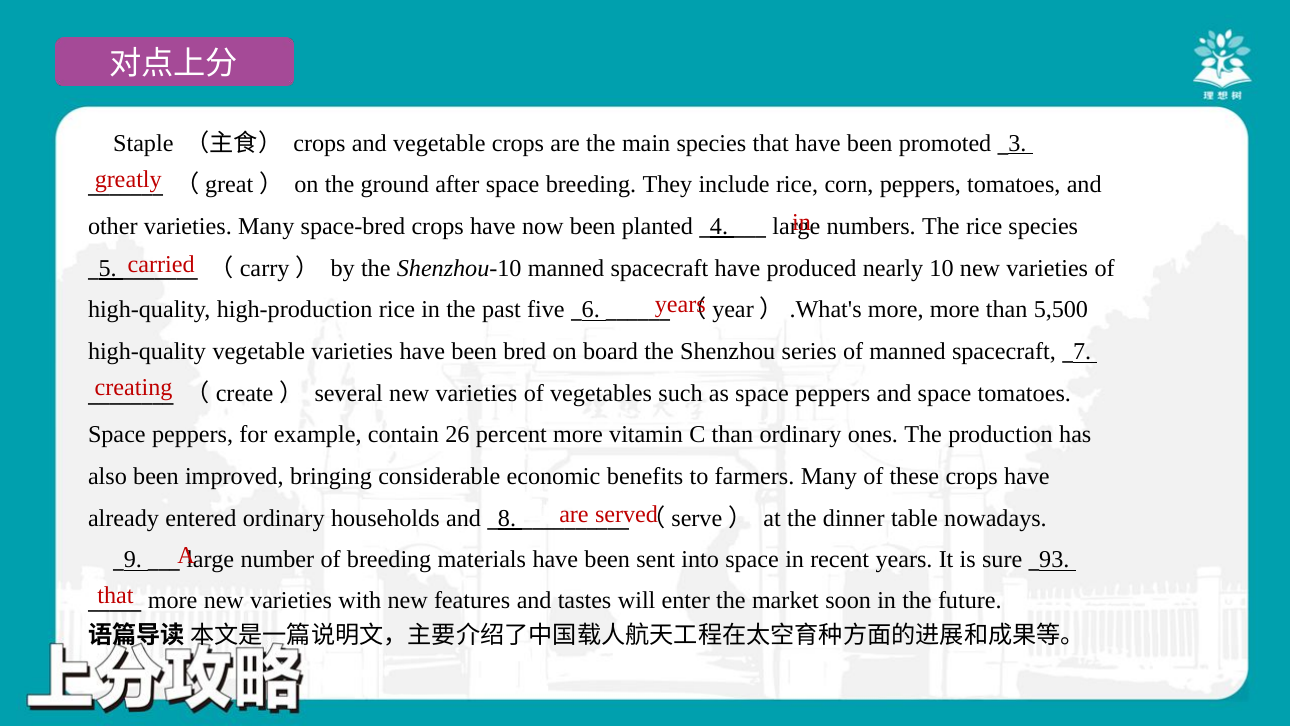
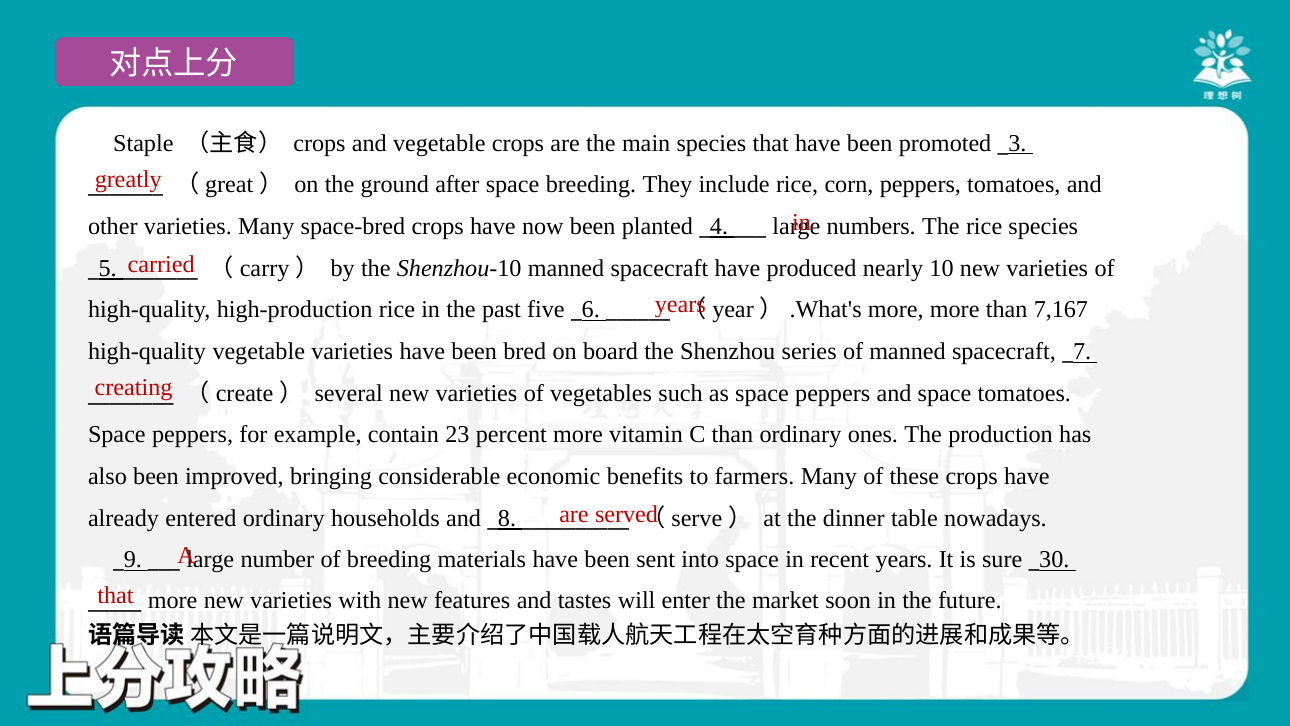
5,500: 5,500 -> 7,167 (1061, 310)
26: 26 -> 23 (457, 435)
93: 93 -> 30 (1054, 560)
